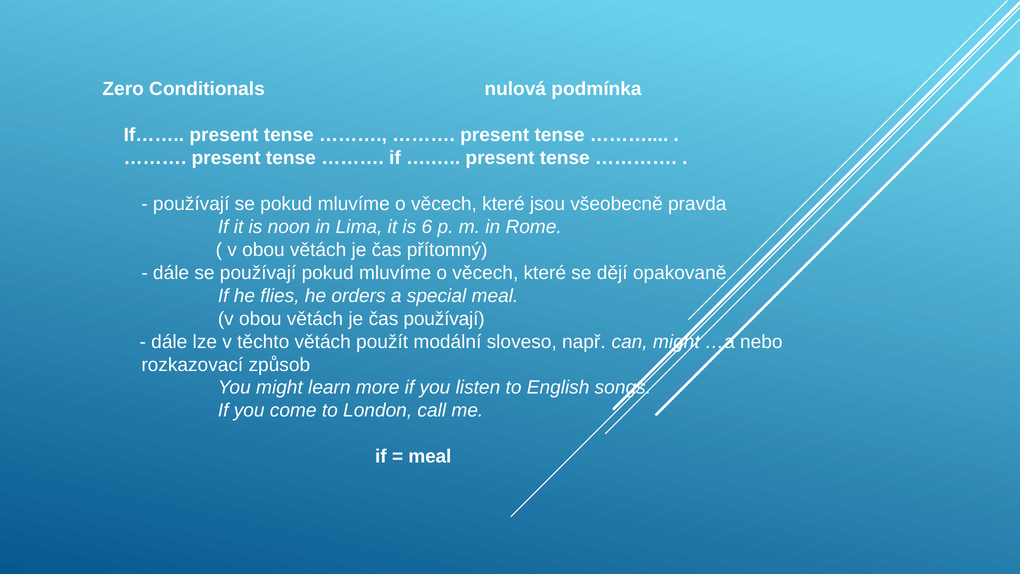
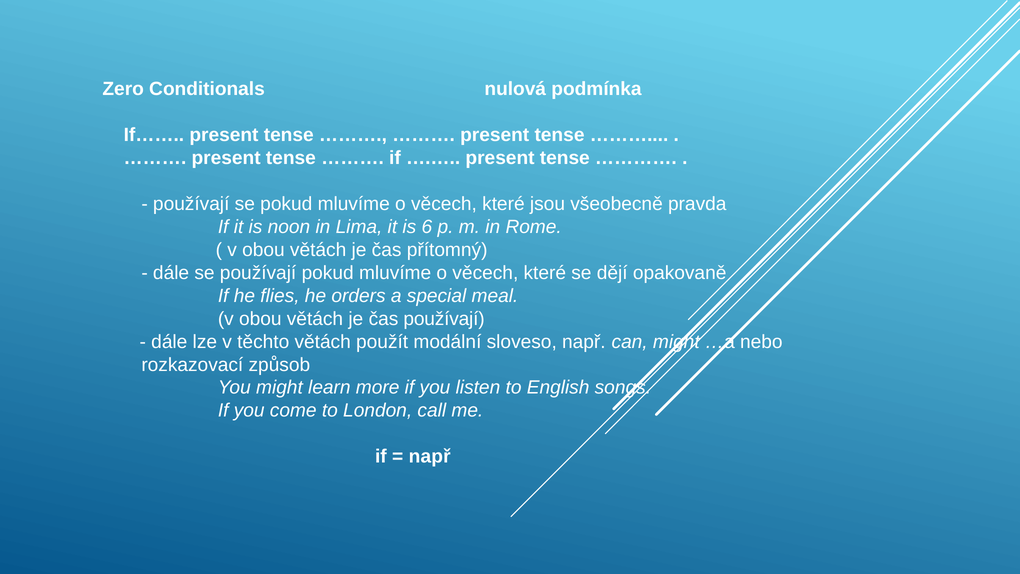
meal: meal -> např (430, 456)
